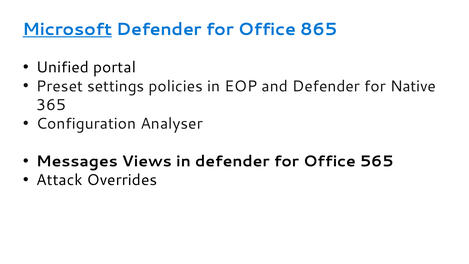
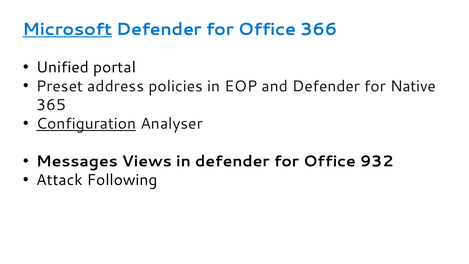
865: 865 -> 366 (319, 29)
settings: settings -> address (116, 86)
Configuration underline: none -> present (86, 124)
565: 565 -> 932 (377, 161)
Overrides: Overrides -> Following (122, 180)
